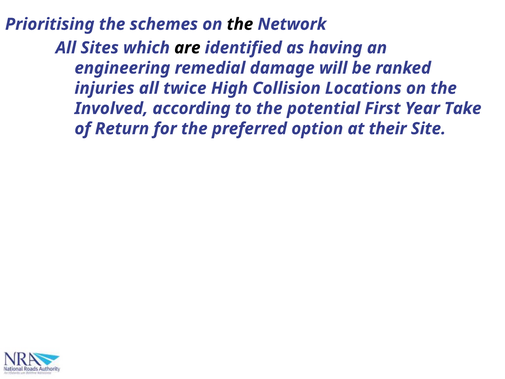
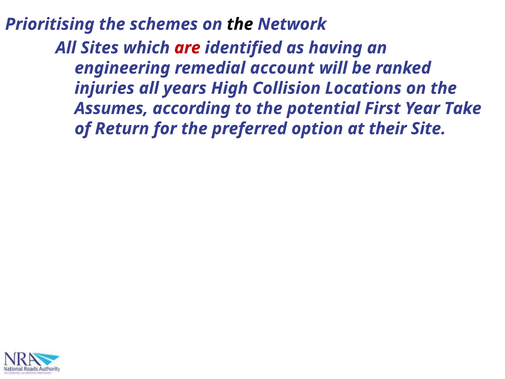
are colour: black -> red (187, 48)
damage: damage -> account (282, 68)
twice: twice -> years (185, 88)
Involved: Involved -> Assumes (111, 108)
